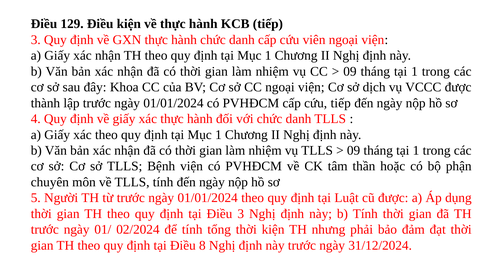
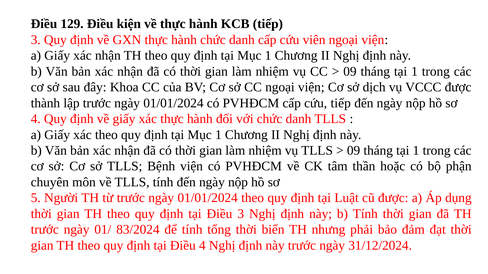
02/2024: 02/2024 -> 83/2024 (138, 230)
thời kiện: kiện -> biển (273, 230)
Điều 8: 8 -> 4 (202, 246)
